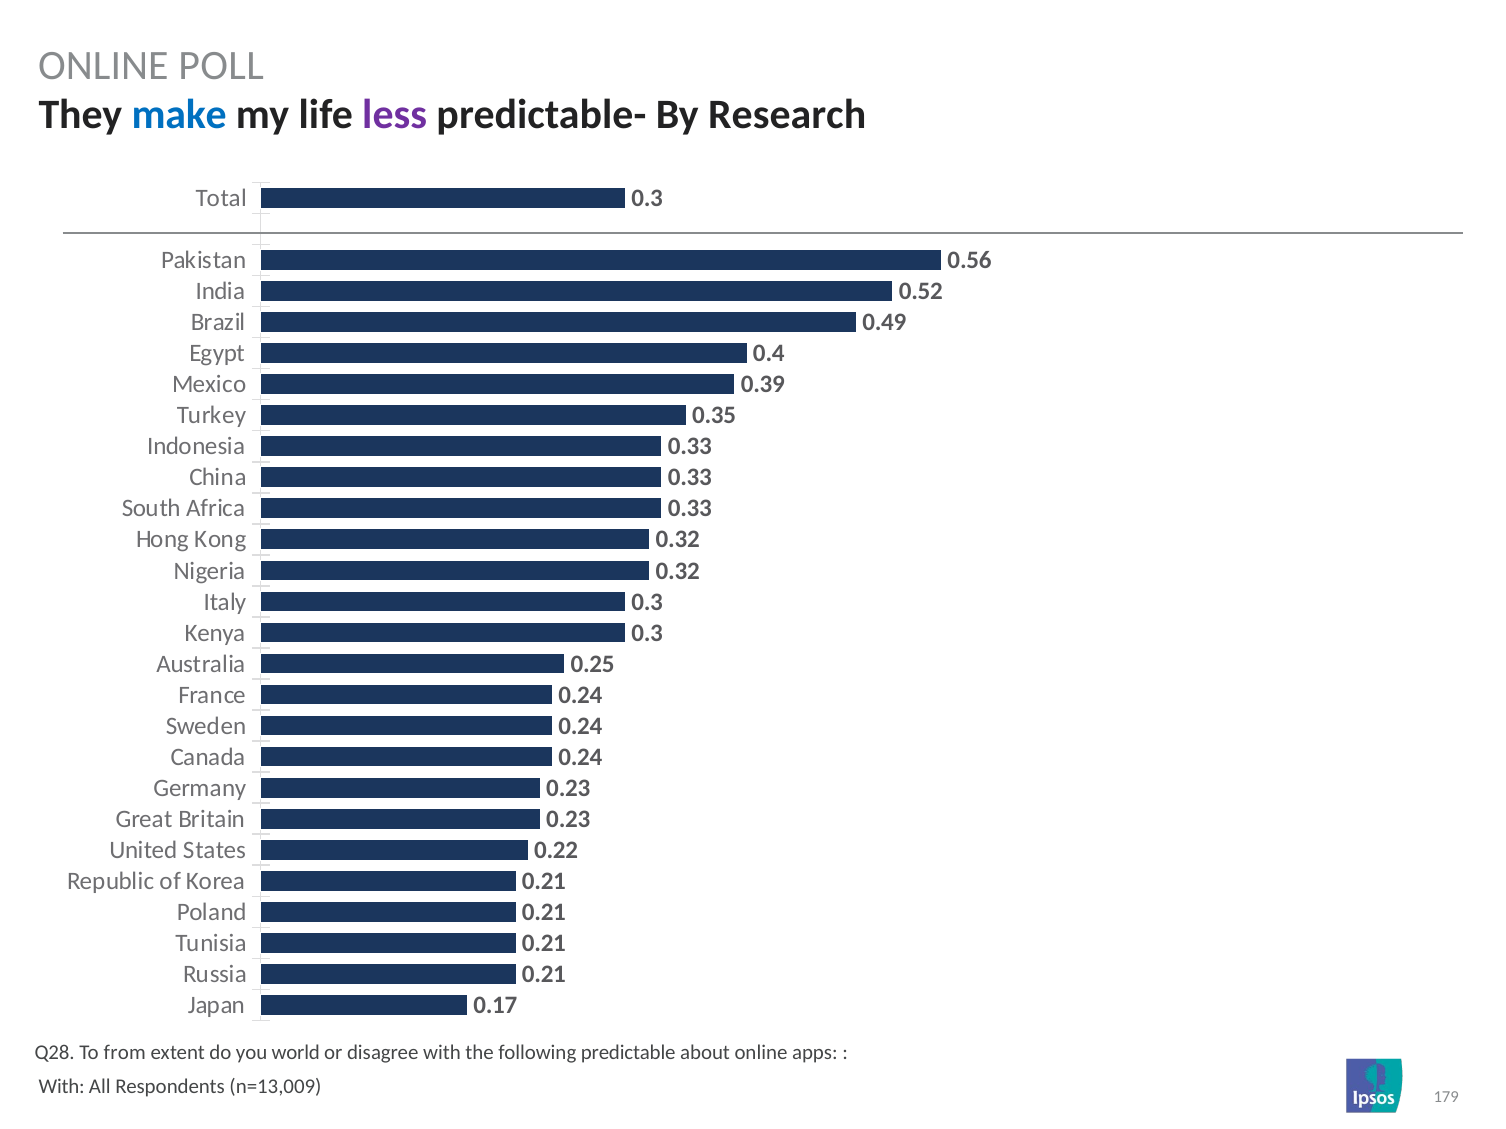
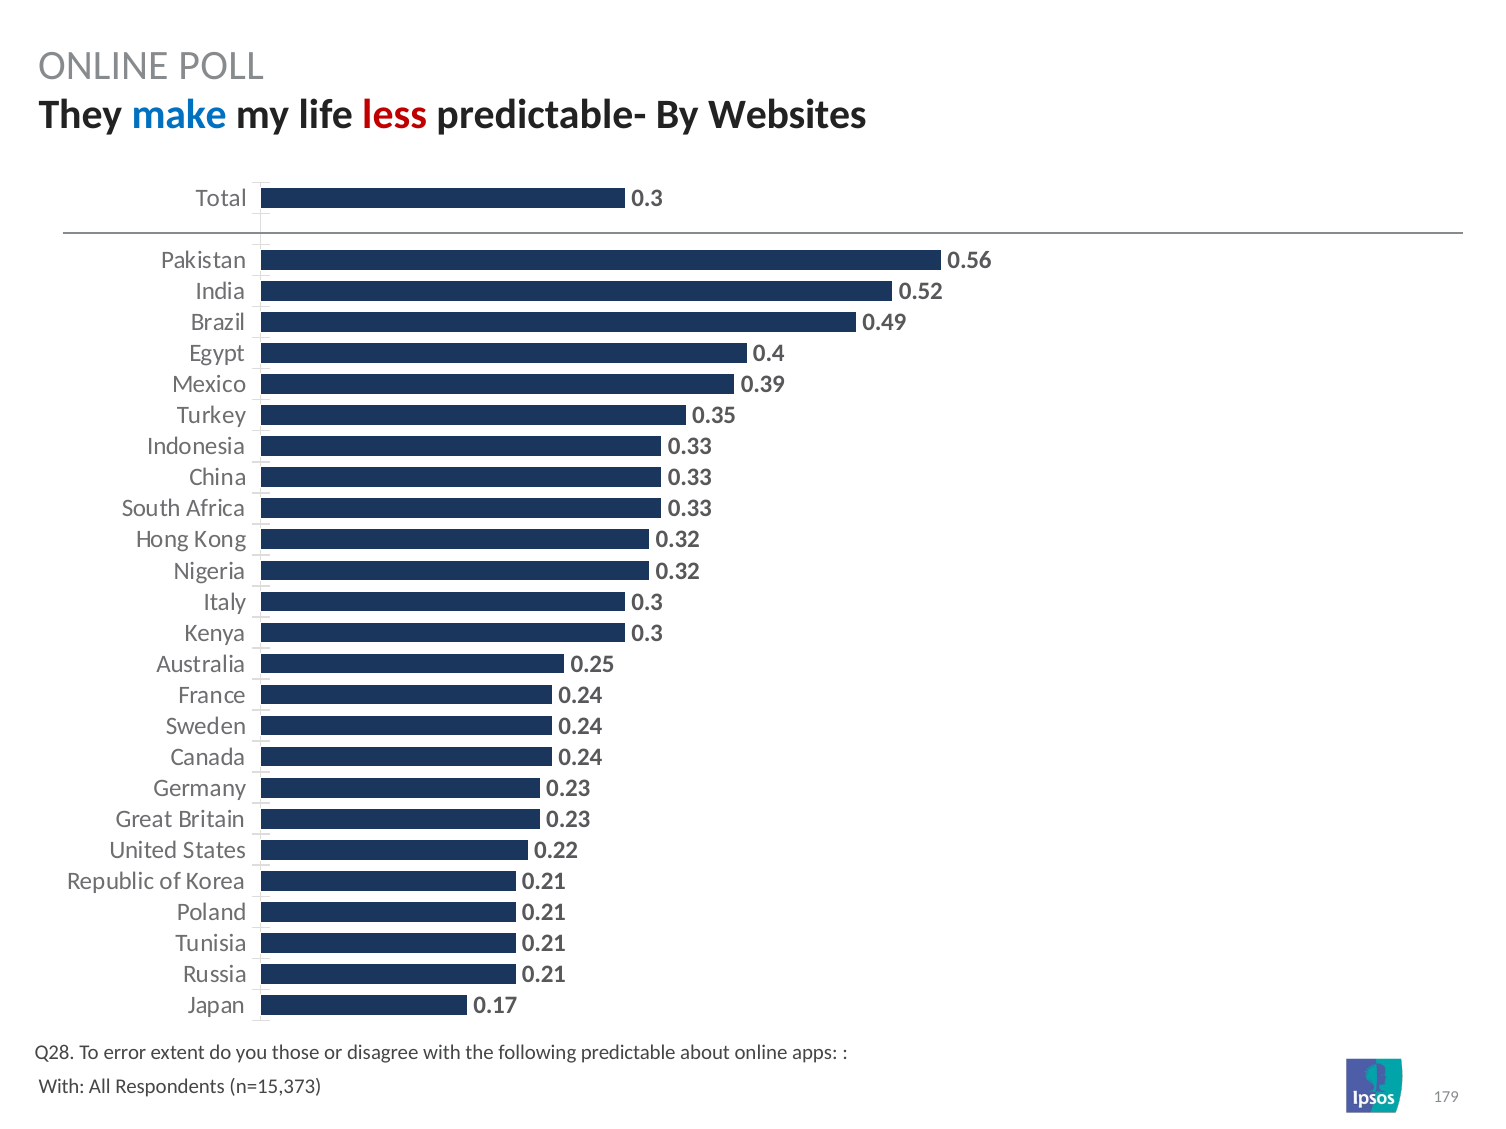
less colour: purple -> red (395, 115)
Research: Research -> Websites (787, 115)
from: from -> error (125, 1053)
world: world -> those (296, 1053)
n=13,009: n=13,009 -> n=15,373 (275, 1087)
